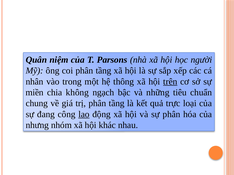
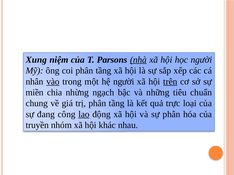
Quân: Quân -> Xung (36, 60)
nhà underline: none -> present (138, 60)
vào underline: none -> present (53, 82)
hệ thông: thông -> người (124, 82)
không: không -> nhừng (77, 93)
nhưng: nhưng -> truyền (37, 125)
